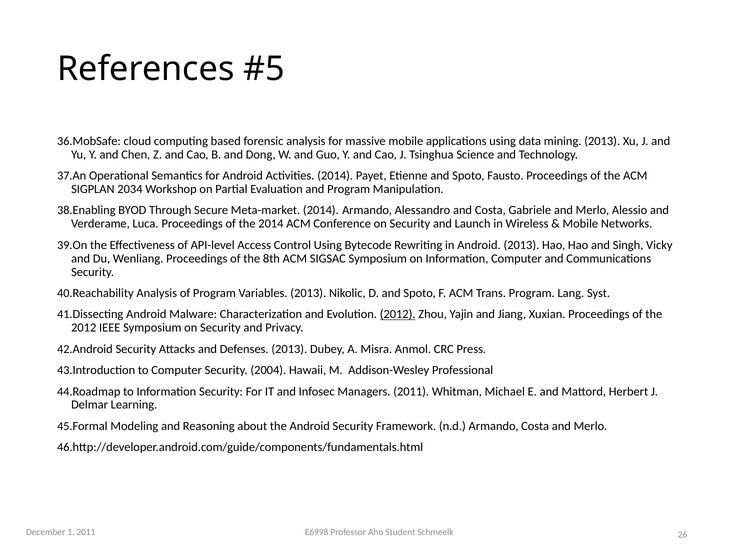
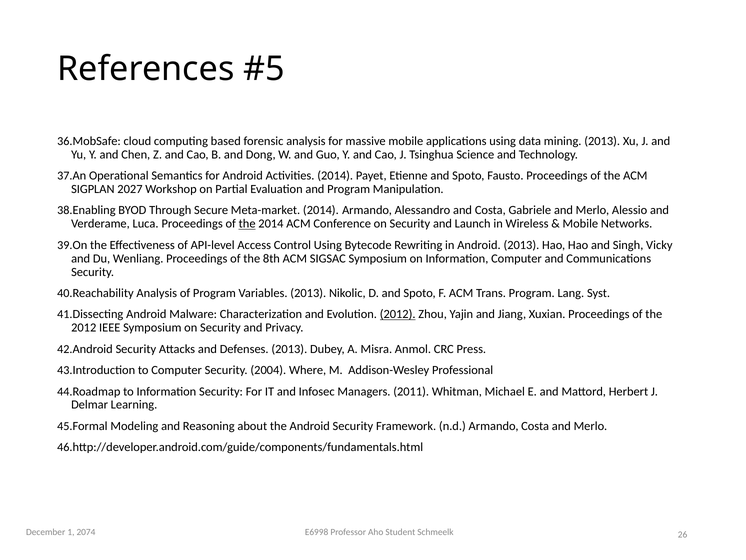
2034: 2034 -> 2027 (130, 189)
the underline: none -> present (247, 224)
Hawaii: Hawaii -> Where (308, 370)
1 2011: 2011 -> 2074 (86, 531)
